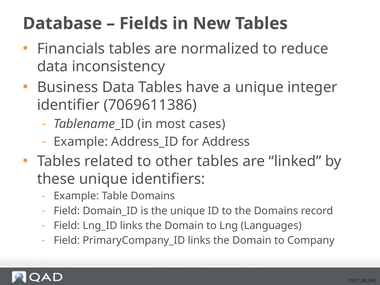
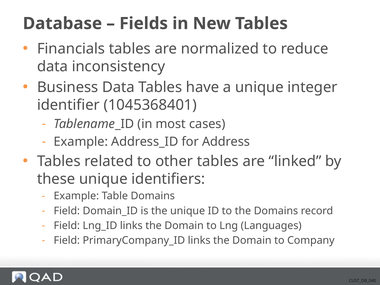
7069611386: 7069611386 -> 1045368401 (150, 105)
